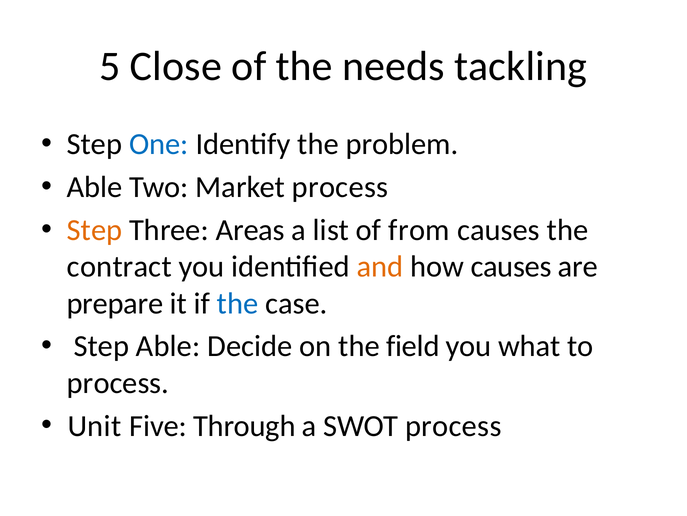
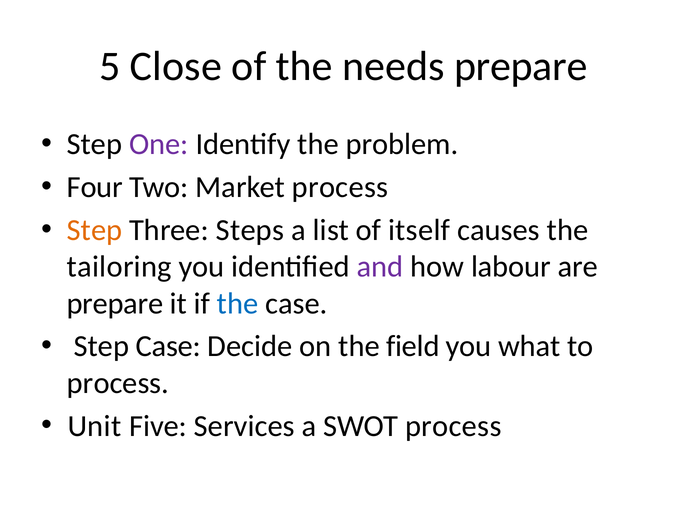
needs tackling: tackling -> prepare (521, 67)
One colour: blue -> purple (159, 144)
Able: Able -> Four (95, 187)
Areas: Areas -> Steps (250, 230)
from: from -> itself (419, 230)
contract: contract -> tailoring (119, 266)
and colour: orange -> purple (380, 266)
how causes: causes -> labour (511, 266)
Step Able: Able -> Case (168, 346)
Through: Through -> Services (244, 425)
